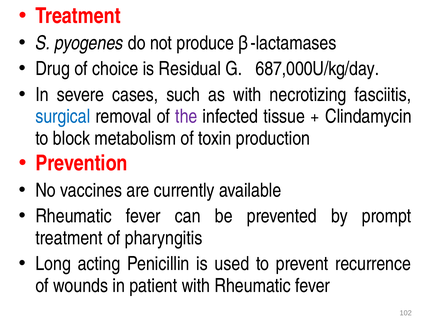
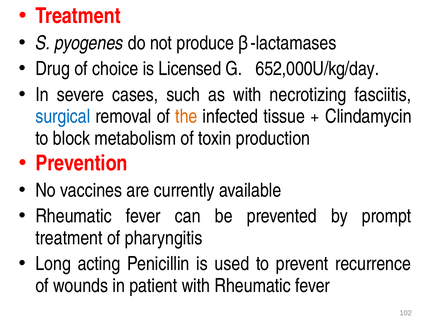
Residual: Residual -> Licensed (190, 69)
687,000U/kg/day: 687,000U/kg/day -> 652,000U/kg/day (317, 69)
the colour: purple -> orange (186, 117)
